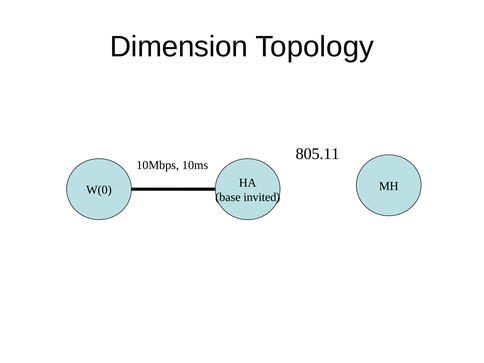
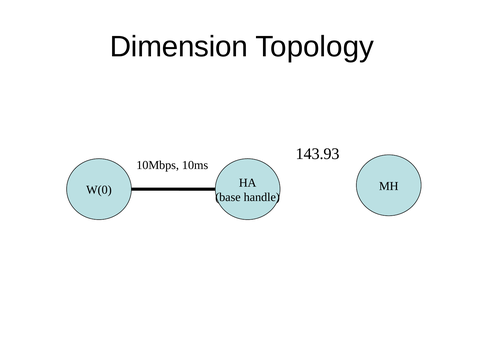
805.11: 805.11 -> 143.93 (318, 154)
invited: invited -> handle (262, 197)
